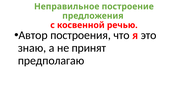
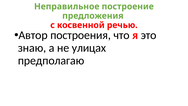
принят: принят -> улицах (89, 48)
